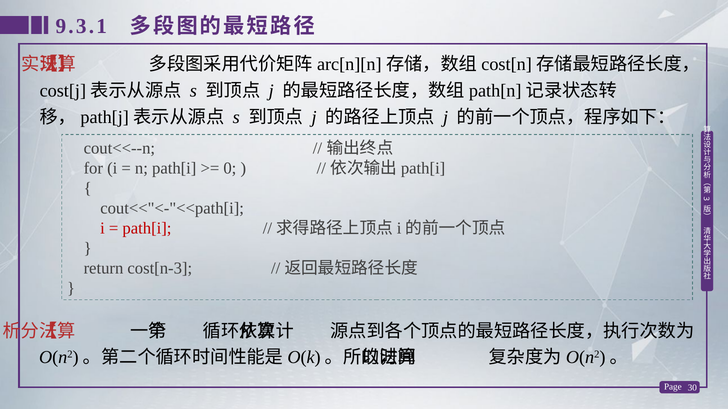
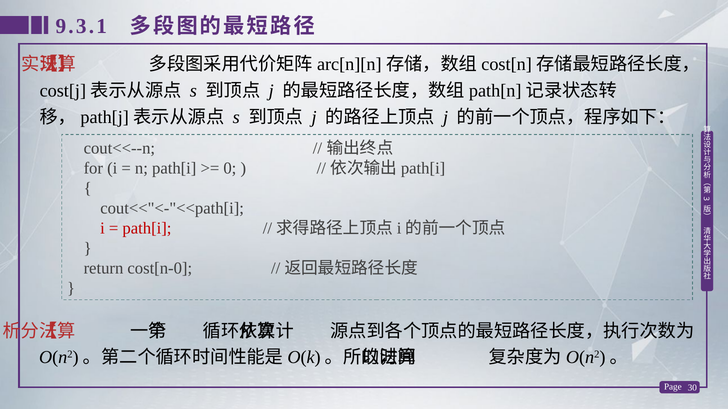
cost[n-3: cost[n-3 -> cost[n-0 (160, 269)
